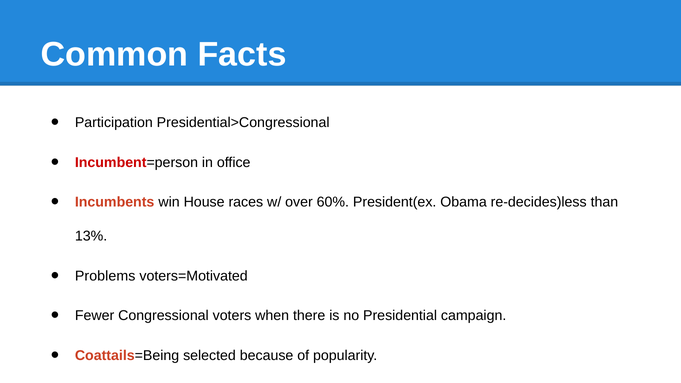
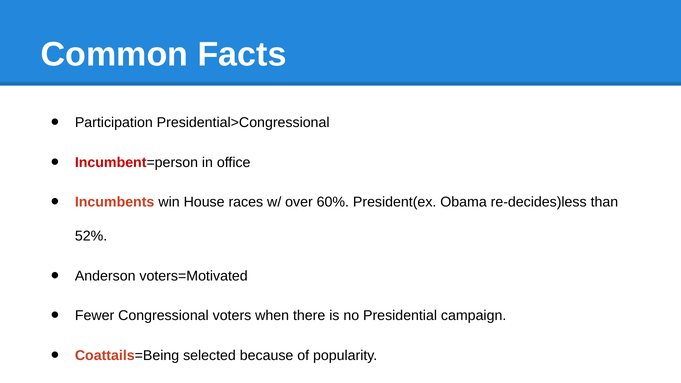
13%: 13% -> 52% (91, 236)
Problems: Problems -> Anderson (105, 276)
